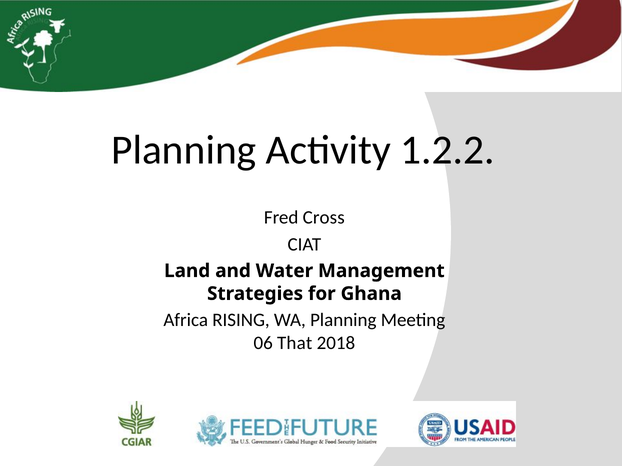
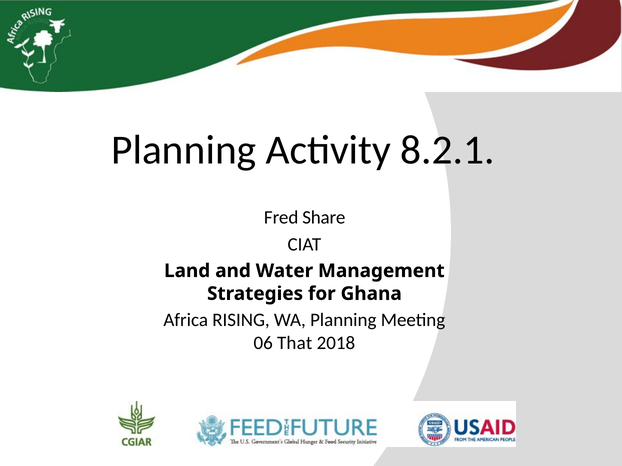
1.2.2: 1.2.2 -> 8.2.1 (447, 150)
Cross: Cross -> Share (324, 218)
